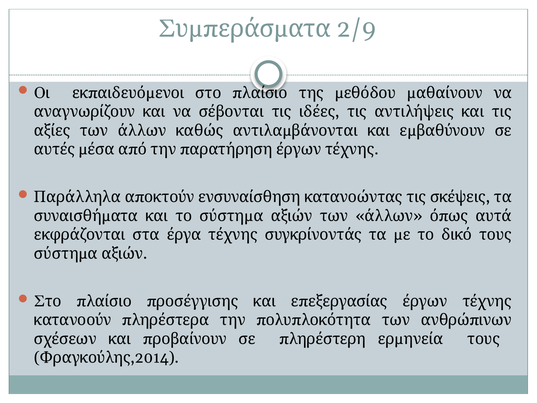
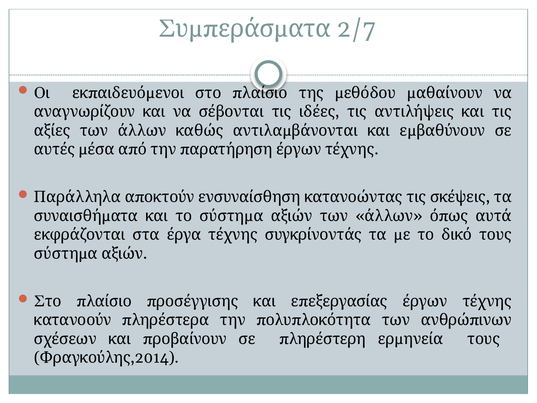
2/9: 2/9 -> 2/7 (356, 29)
